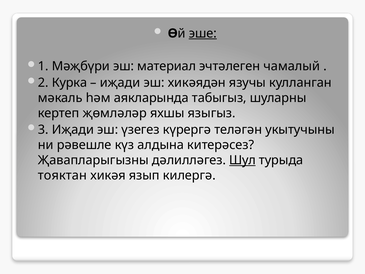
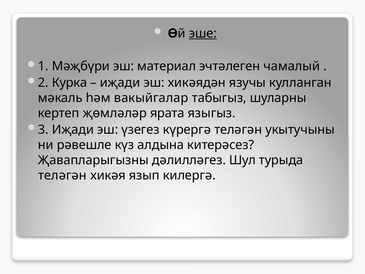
аякларында: аякларында -> вакыйгалар (151, 98)
яхшы: яхшы -> ярата (167, 113)
Шул underline: present -> none (243, 160)
тояктан: тояктан -> теләгән (62, 175)
